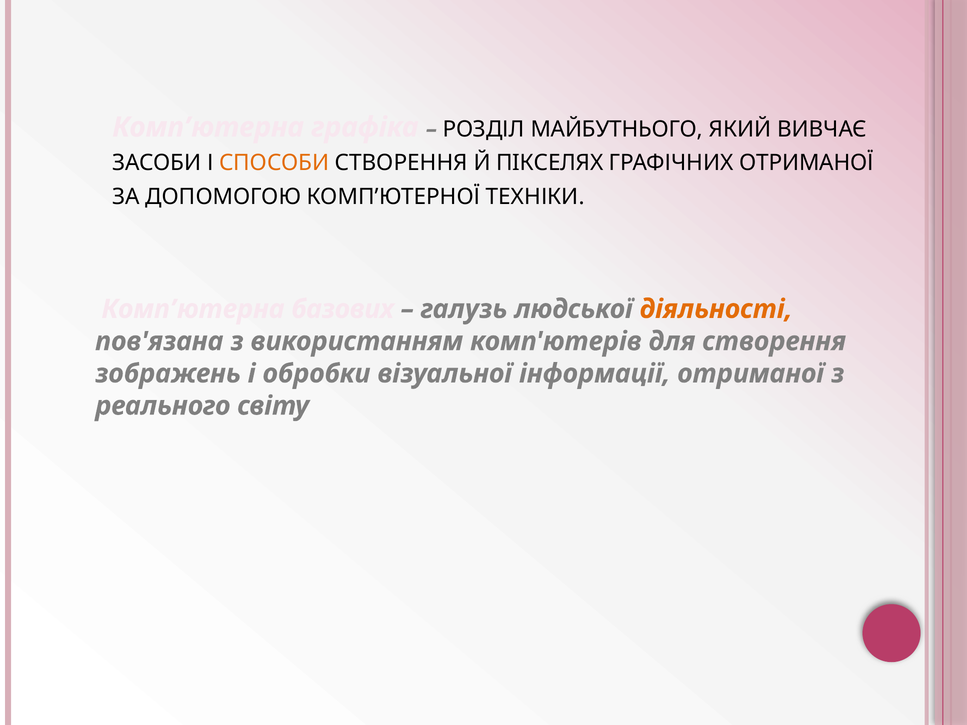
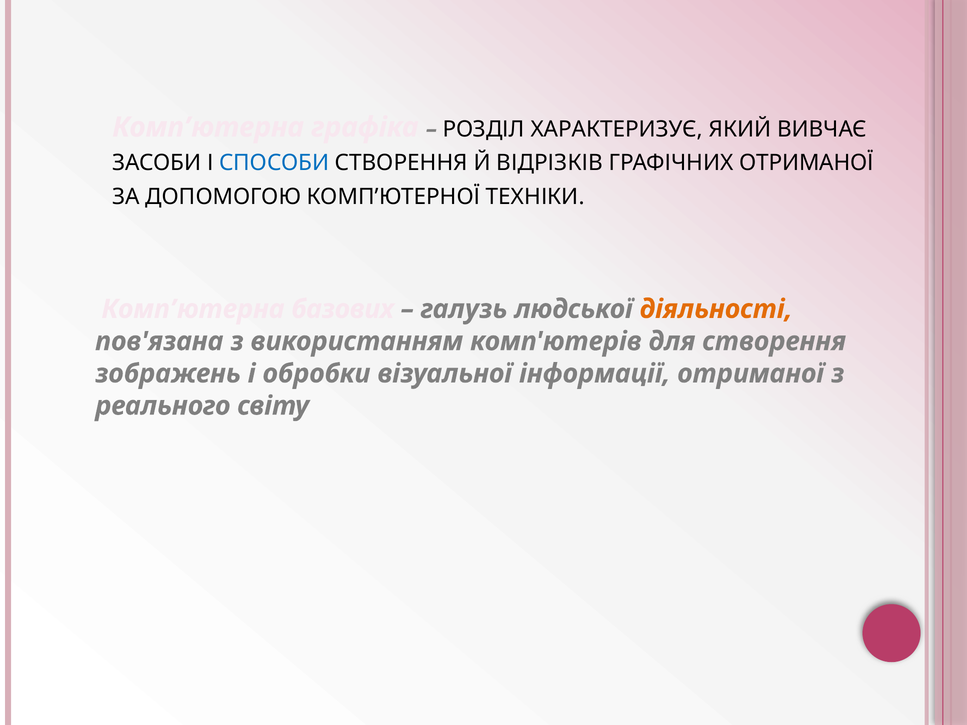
МАЙБУТНЬОГО: МАЙБУТНЬОГО -> ХАРАКТЕРИЗУЄ (617, 129)
СПОСОБИ colour: orange -> blue (274, 163)
ПIКСЕЛЯХ: ПIКСЕЛЯХ -> ВІДРІЗКІВ (550, 163)
